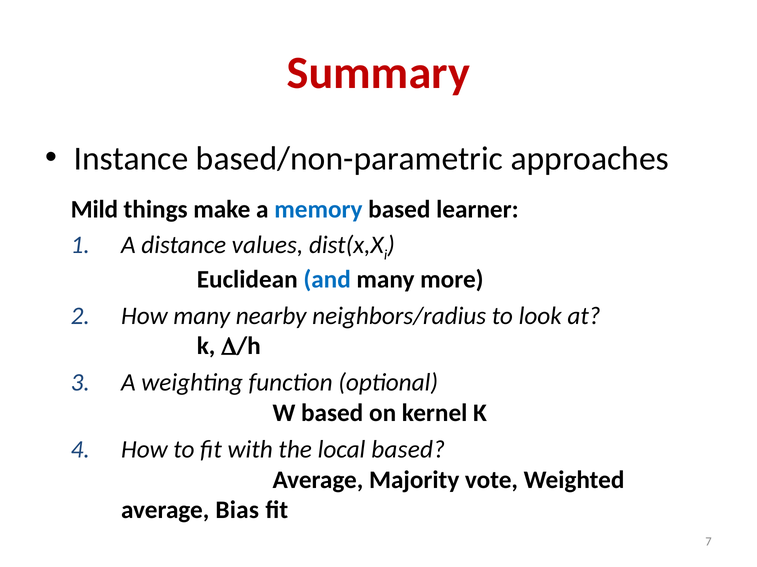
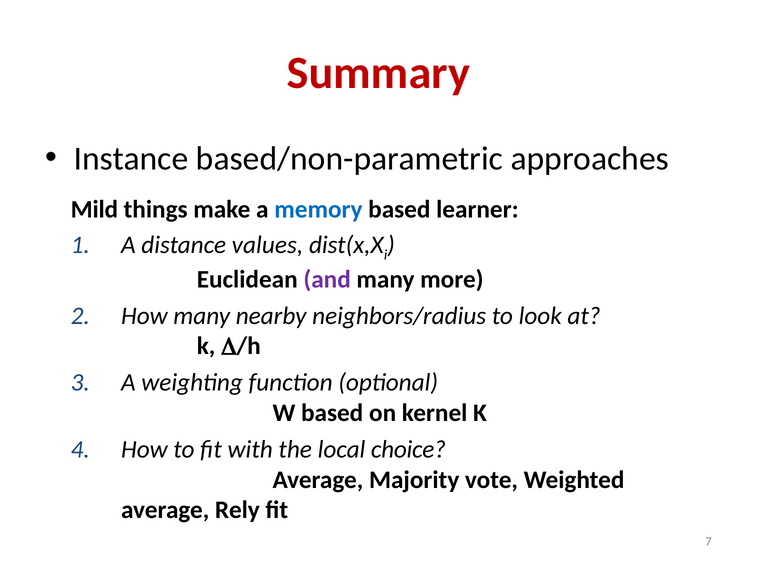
and colour: blue -> purple (327, 280)
local based: based -> choice (408, 450)
Bias: Bias -> Rely (237, 511)
